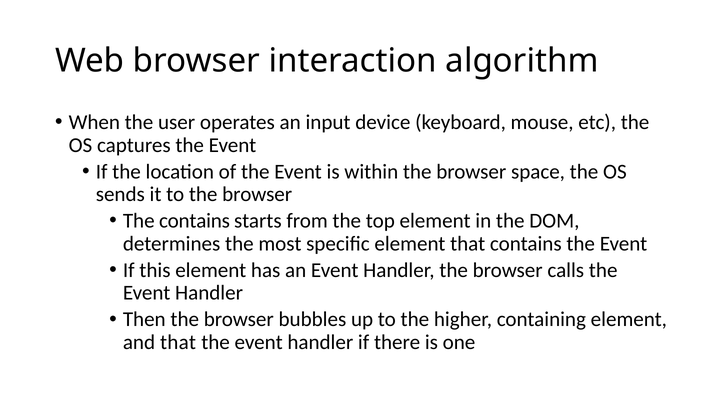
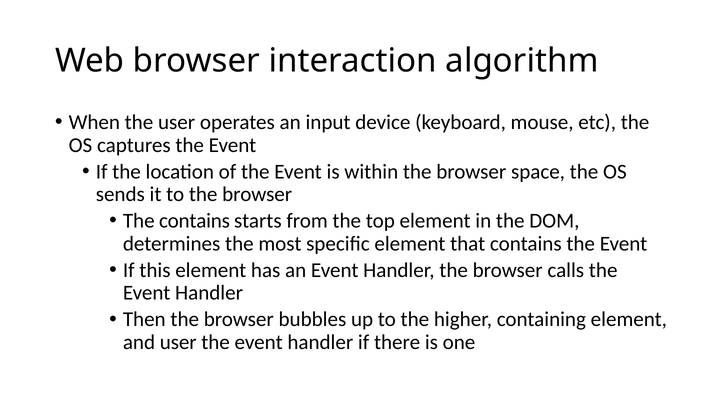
and that: that -> user (178, 342)
